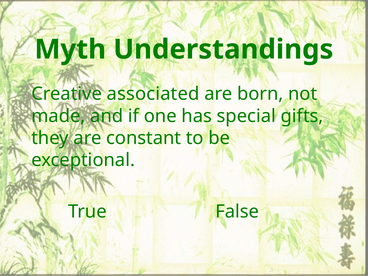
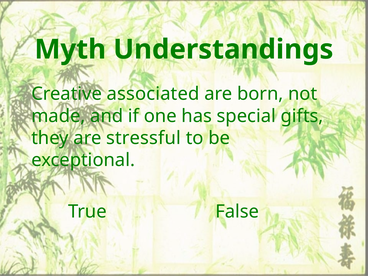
constant: constant -> stressful (144, 138)
